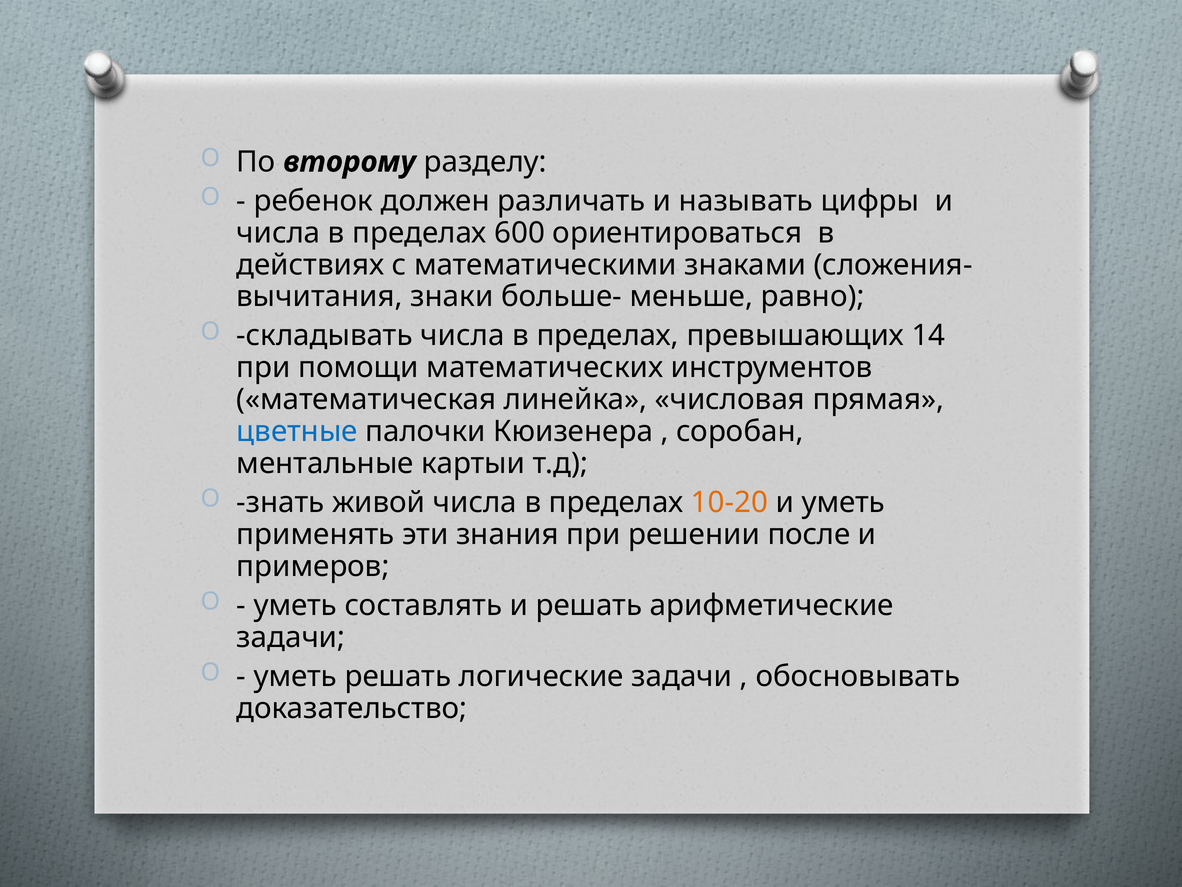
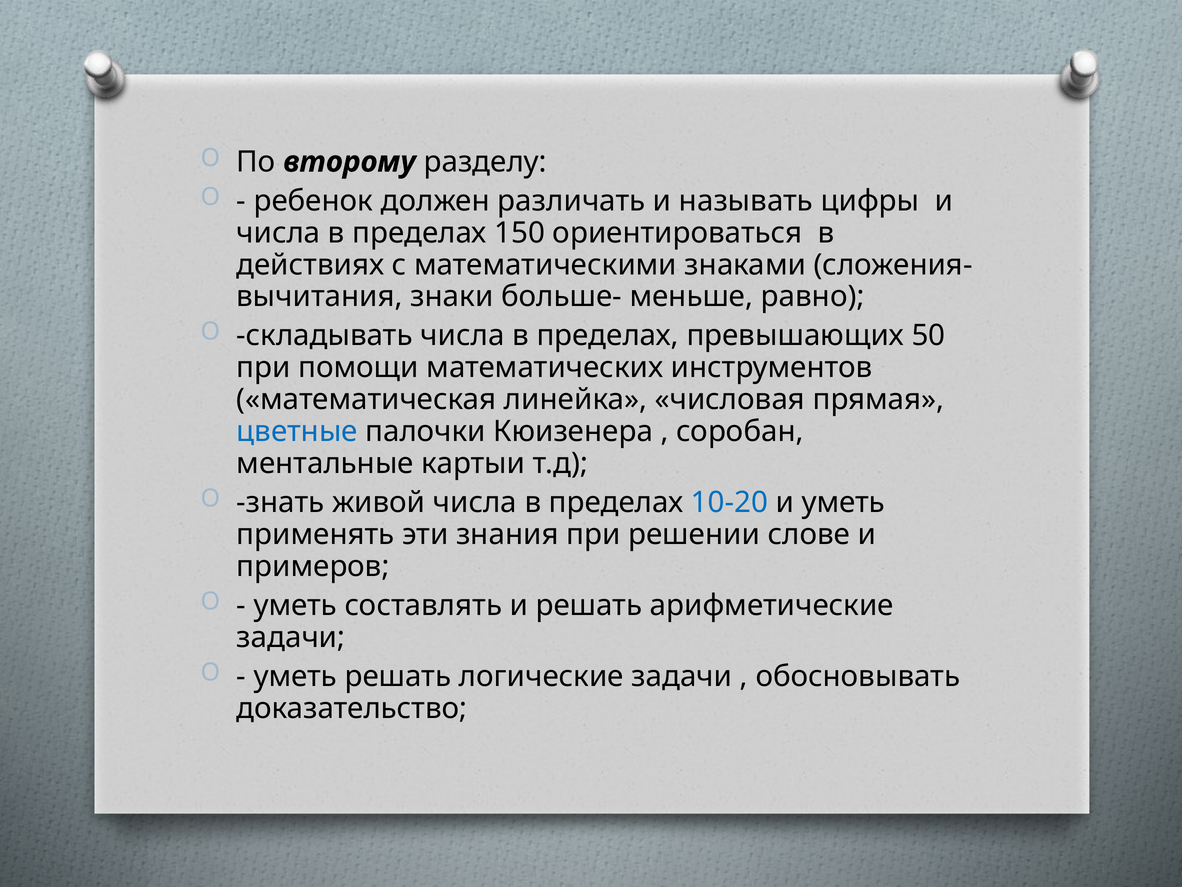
600: 600 -> 150 (520, 233)
14: 14 -> 50 (928, 336)
10-20 colour: orange -> blue (729, 502)
после: после -> слове (809, 534)
